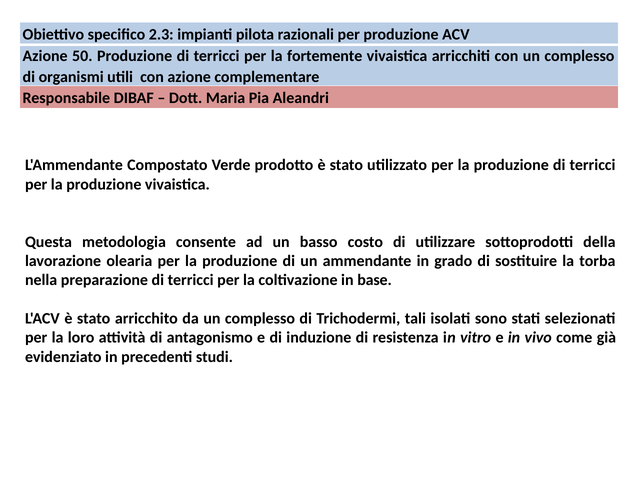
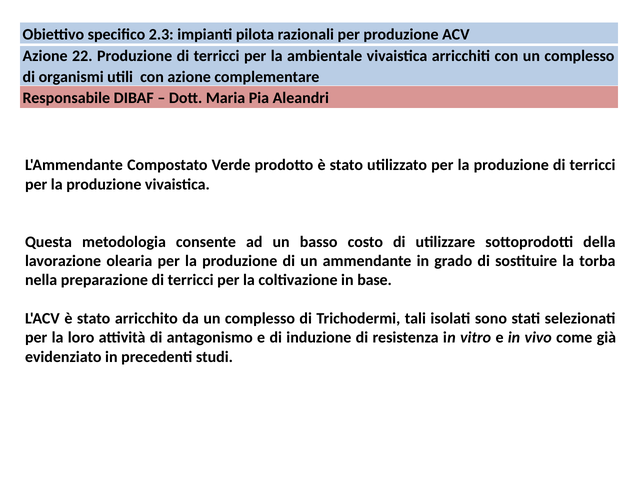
50: 50 -> 22 (82, 56)
fortemente: fortemente -> ambientale (325, 56)
